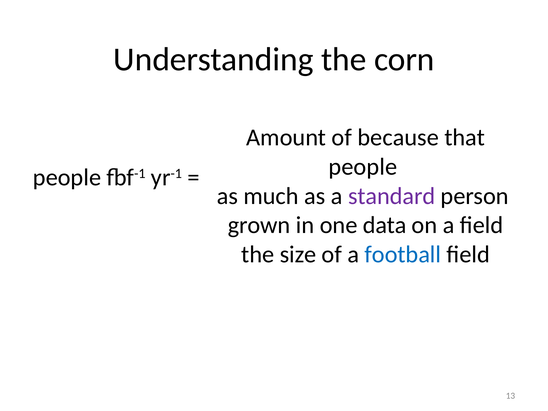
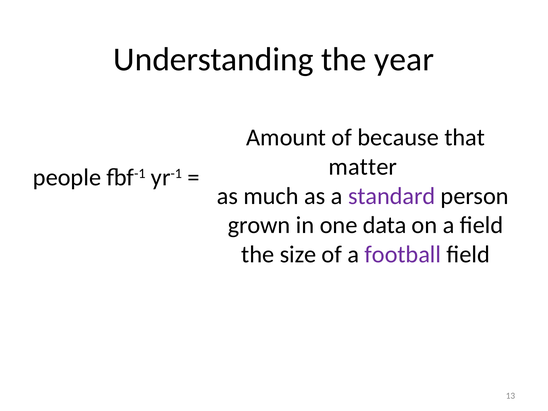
corn: corn -> year (404, 59)
people: people -> matter (363, 167)
football colour: blue -> purple (403, 254)
